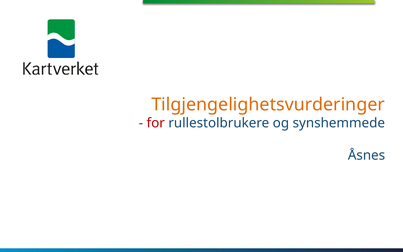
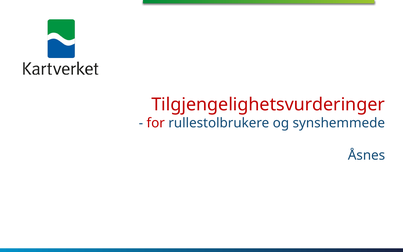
Tilgjengelighetsvurderinger colour: orange -> red (268, 105)
